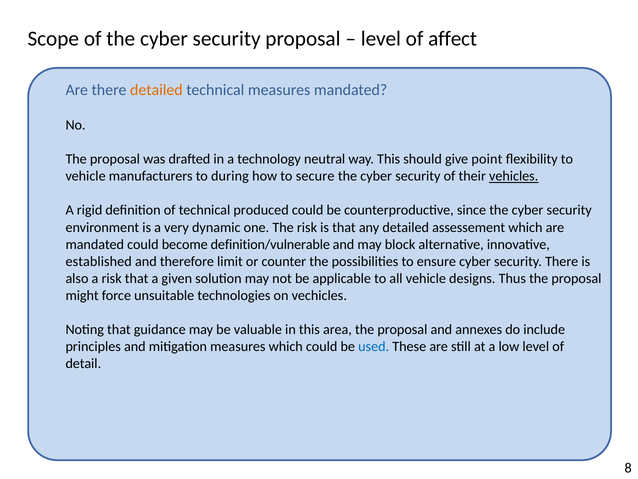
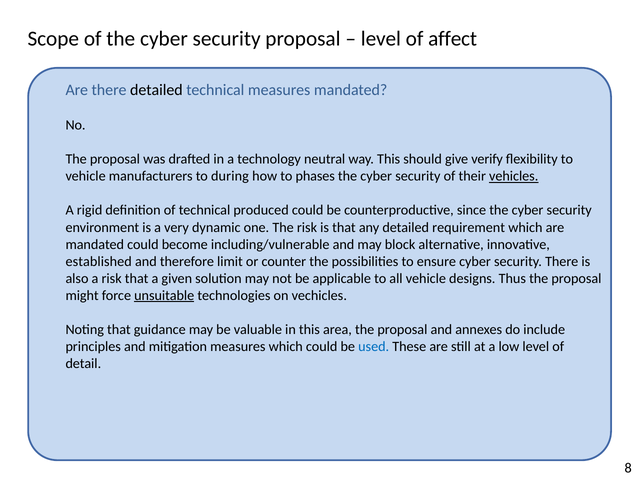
detailed colour: orange -> black (156, 90)
point: point -> verify (487, 159)
secure: secure -> phases (315, 176)
assessement: assessement -> requirement (469, 227)
definition/vulnerable: definition/vulnerable -> including/vulnerable (270, 244)
unsuitable underline: none -> present (164, 295)
